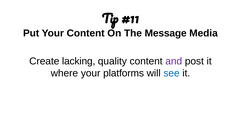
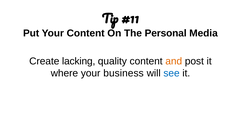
Message: Message -> Personal (166, 33)
and colour: purple -> orange (174, 61)
platforms: platforms -> business (123, 74)
